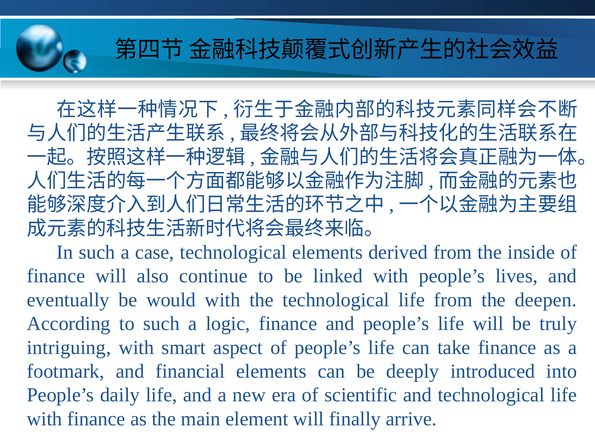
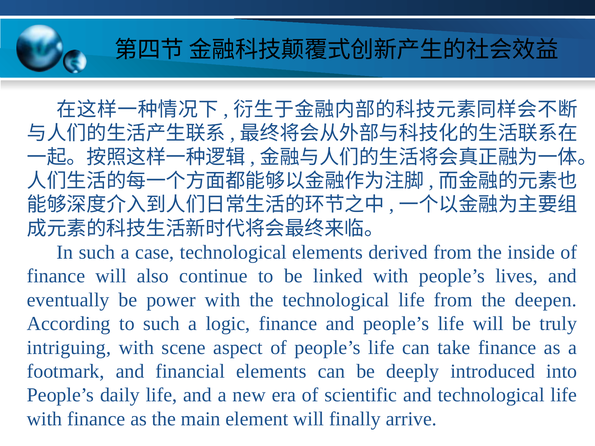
would: would -> power (171, 300)
smart: smart -> scene (184, 348)
